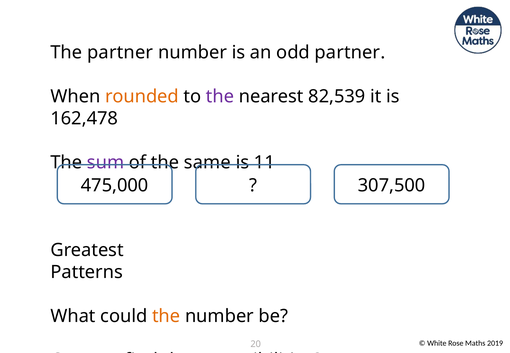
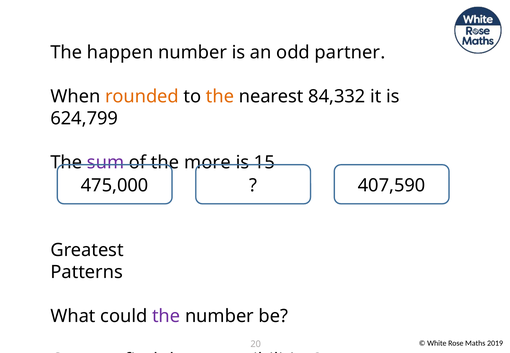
The partner: partner -> happen (120, 53)
the colour: purple -> orange (220, 96)
82,539: 82,539 -> 84,332 (337, 96)
162,478: 162,478 -> 624,799 (84, 118)
same: same -> more (207, 162)
11: 11 -> 15 (264, 162)
307,500: 307,500 -> 407,590 (392, 186)
the colour: orange -> purple (166, 316)
